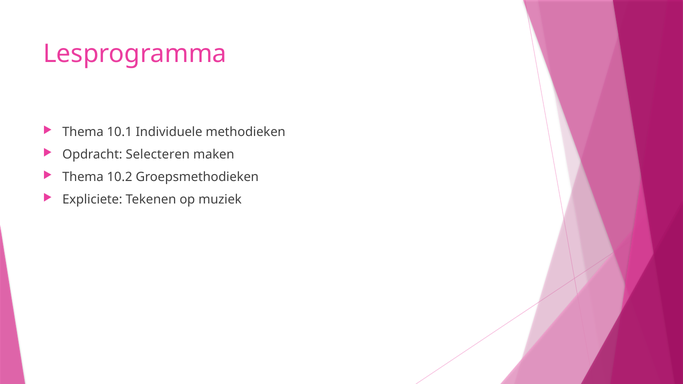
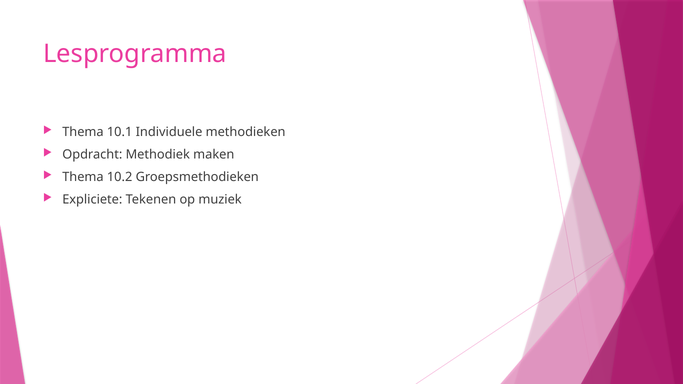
Selecteren: Selecteren -> Methodiek (158, 155)
